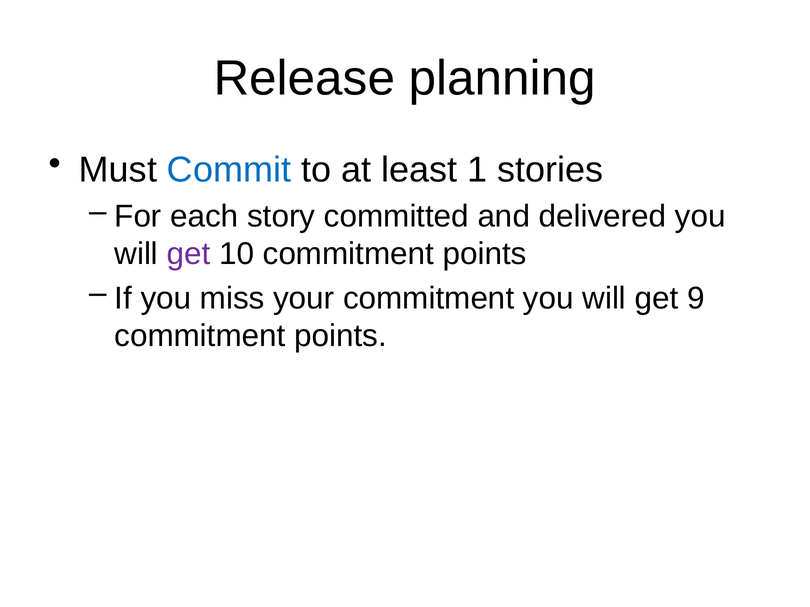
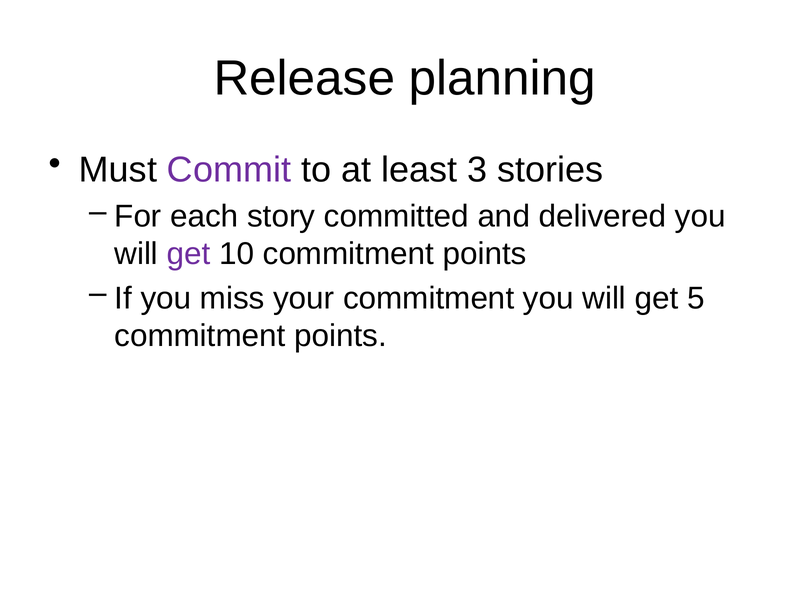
Commit colour: blue -> purple (229, 170)
1: 1 -> 3 (477, 170)
9: 9 -> 5 (696, 298)
